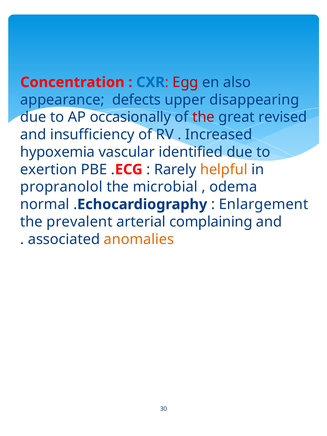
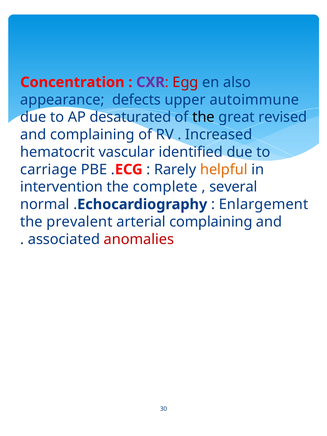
CXR colour: blue -> purple (150, 82)
disappearing: disappearing -> autoimmune (254, 100)
occasionally: occasionally -> desaturated (130, 117)
the colour: red -> black (203, 117)
and insufficiency: insufficiency -> complaining (92, 135)
hypoxemia: hypoxemia -> hematocrit (58, 152)
exertion: exertion -> carriage (49, 169)
propranolol: propranolol -> intervention (62, 187)
microbial: microbial -> complete (165, 187)
odema: odema -> several (233, 187)
anomalies colour: orange -> red (139, 239)
